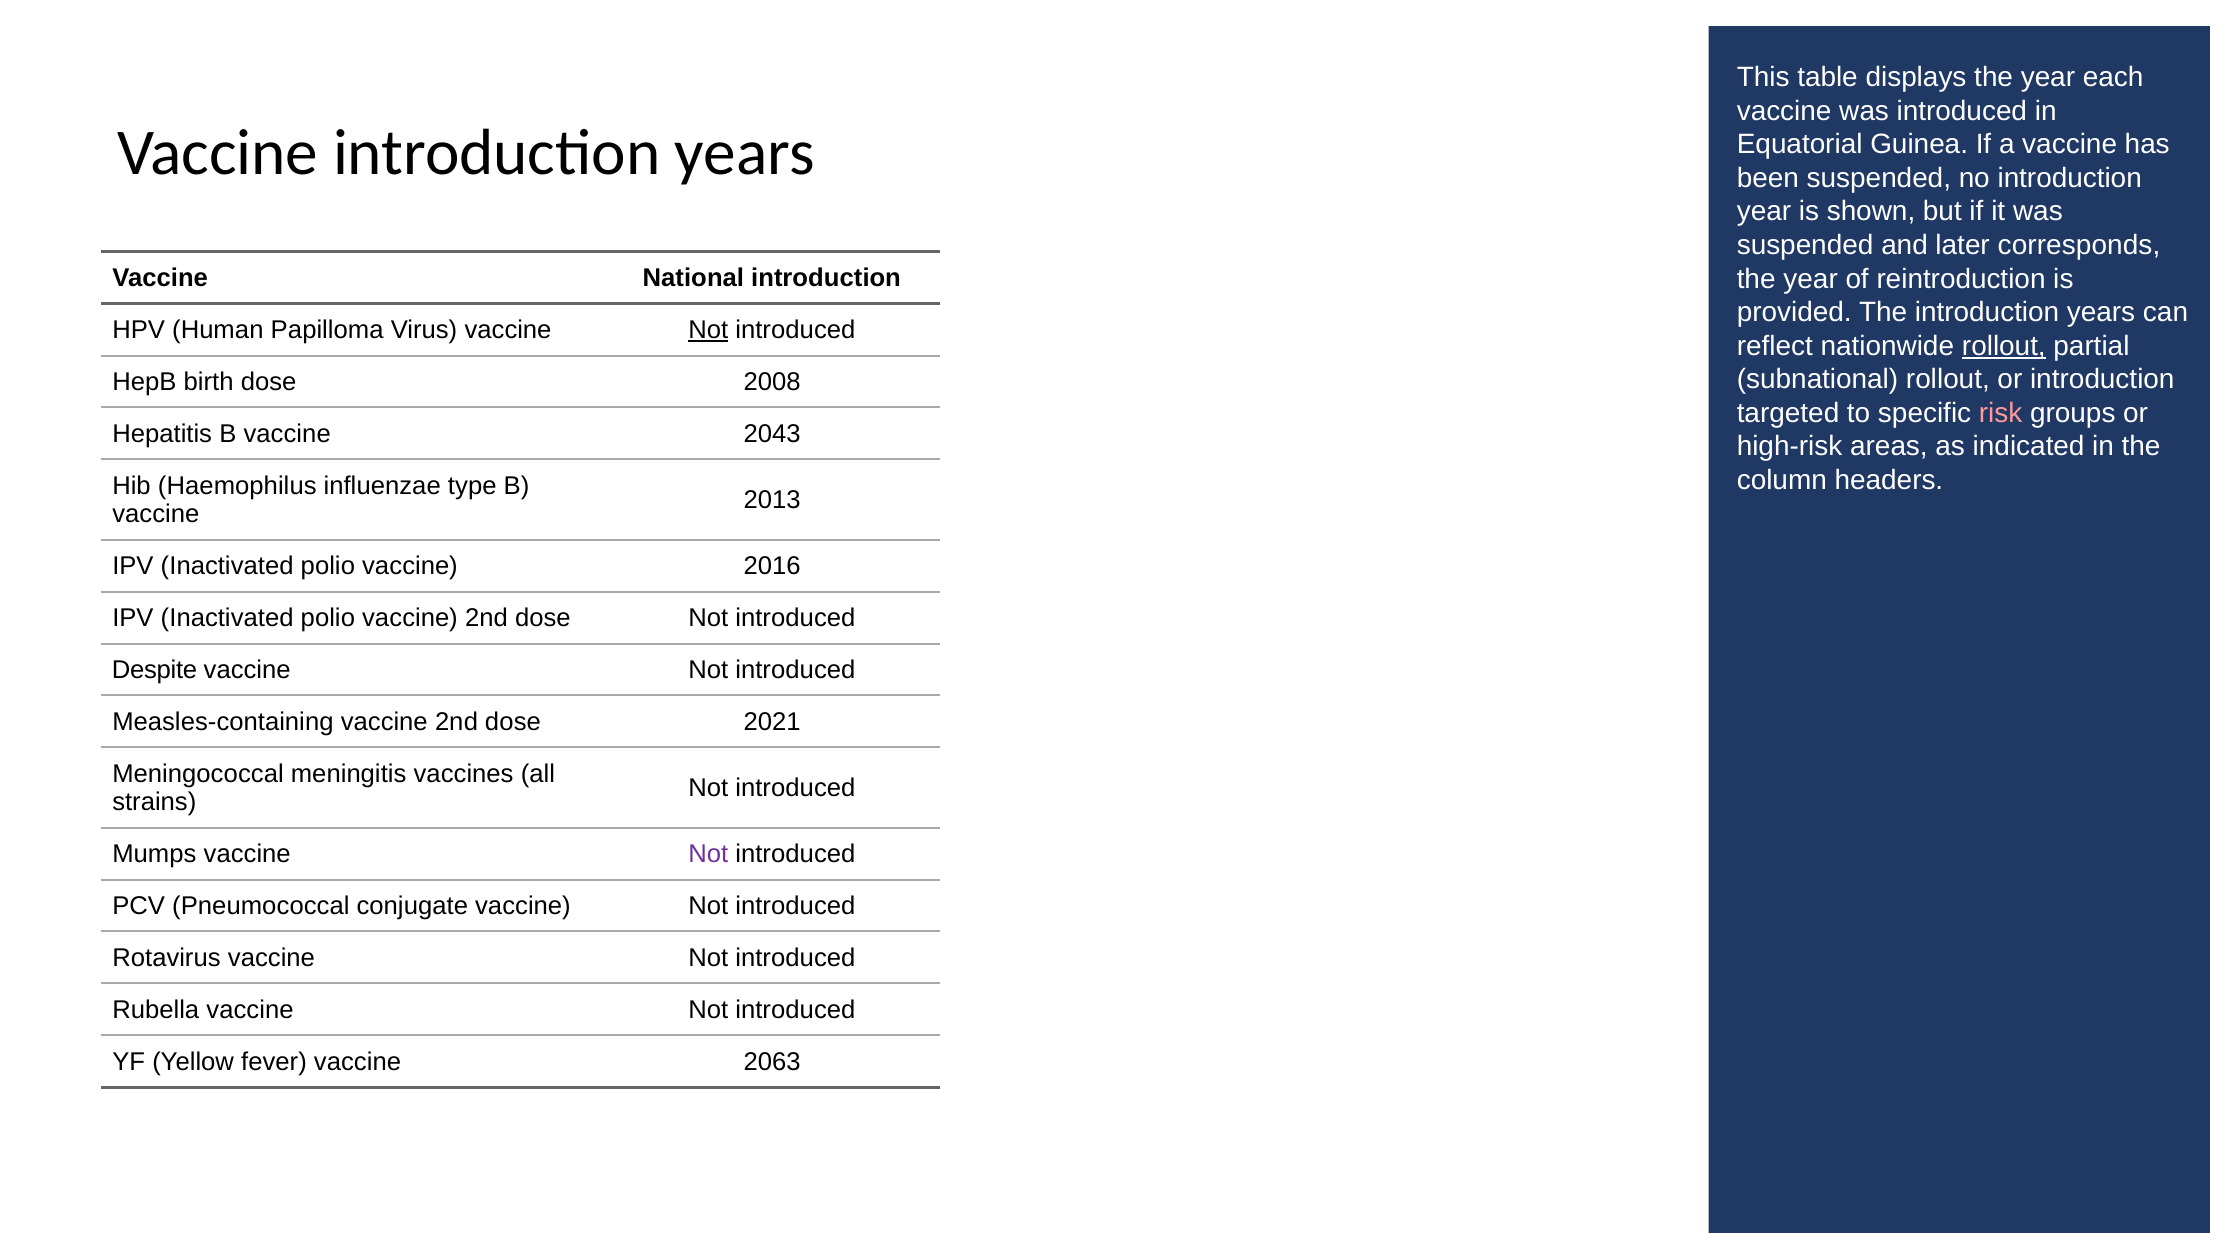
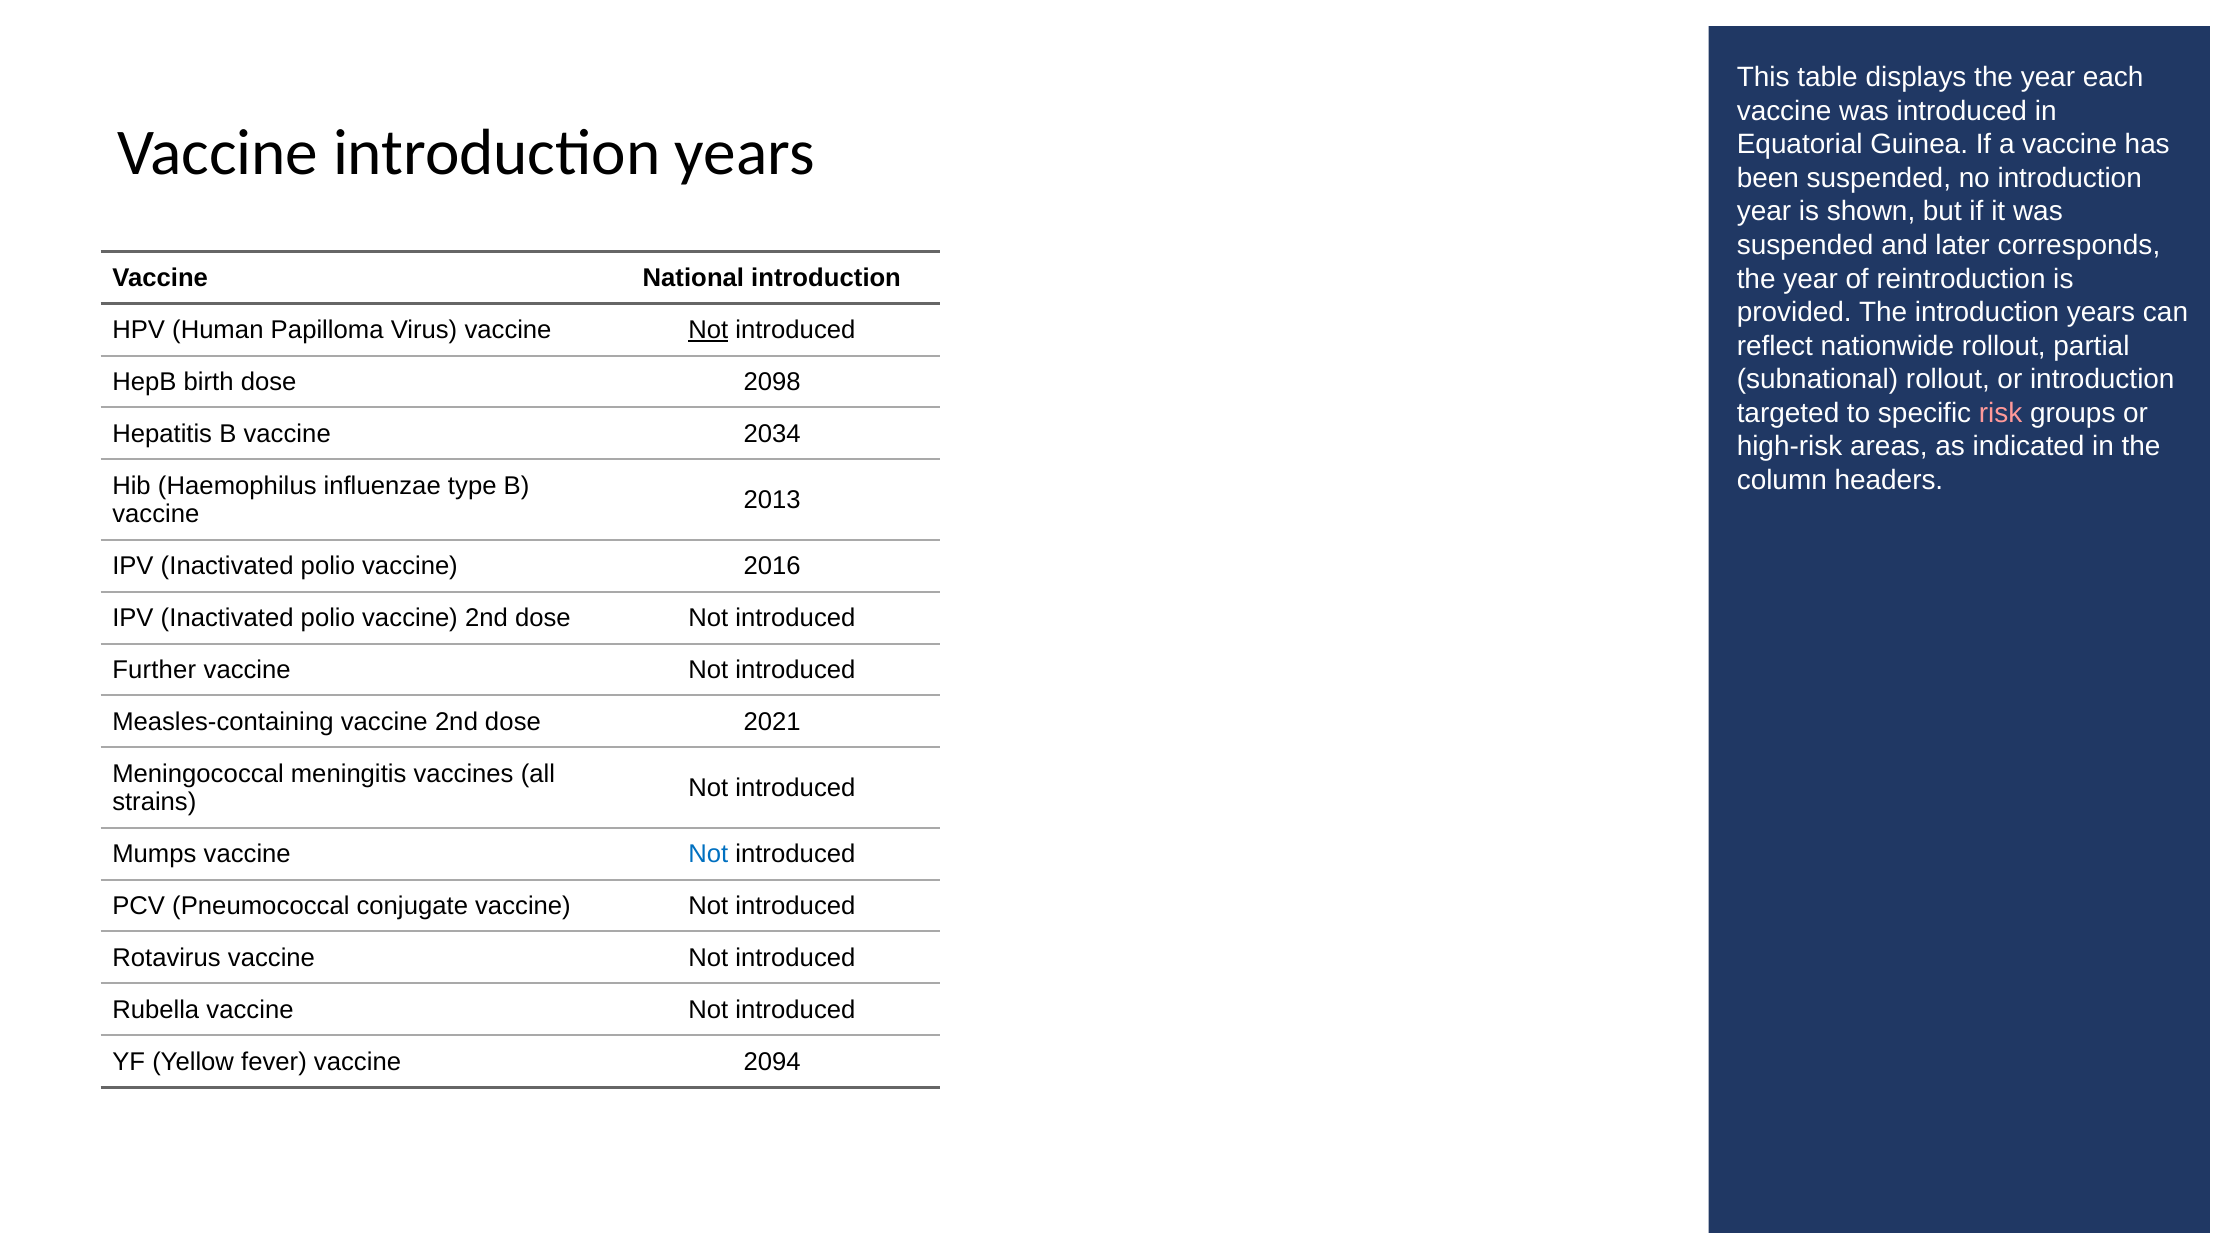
rollout underline: present -> none (2004, 346)
2008: 2008 -> 2098 (772, 382)
2043: 2043 -> 2034 (772, 434)
Despite: Despite -> Further (154, 670)
Not colour: purple -> blue (708, 854)
2063: 2063 -> 2094 (772, 1061)
